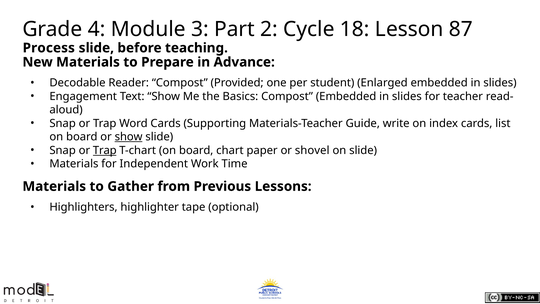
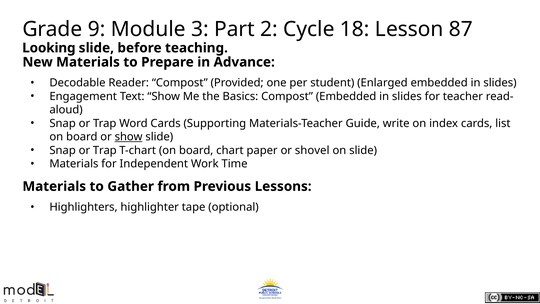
4: 4 -> 9 (97, 29)
Process: Process -> Looking (49, 48)
Trap underline: present -> none (105, 150)
